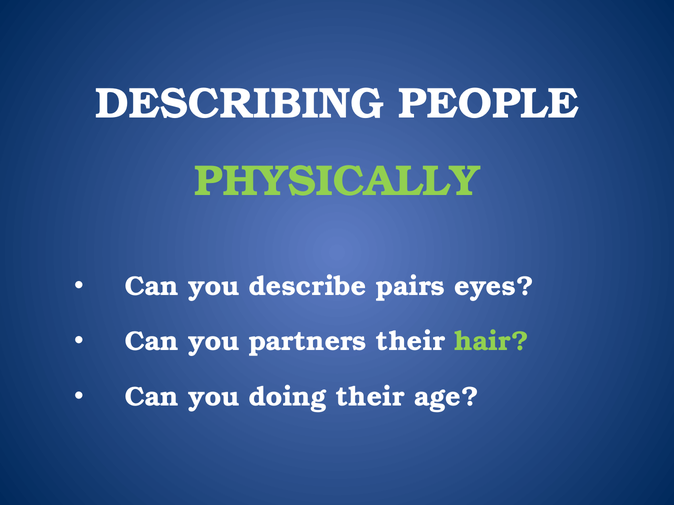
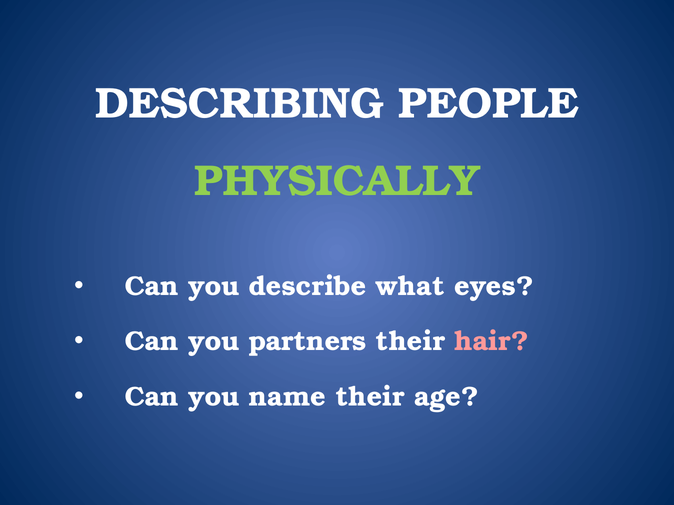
pairs: pairs -> what (410, 286)
hair colour: light green -> pink (491, 342)
doing: doing -> name (287, 397)
